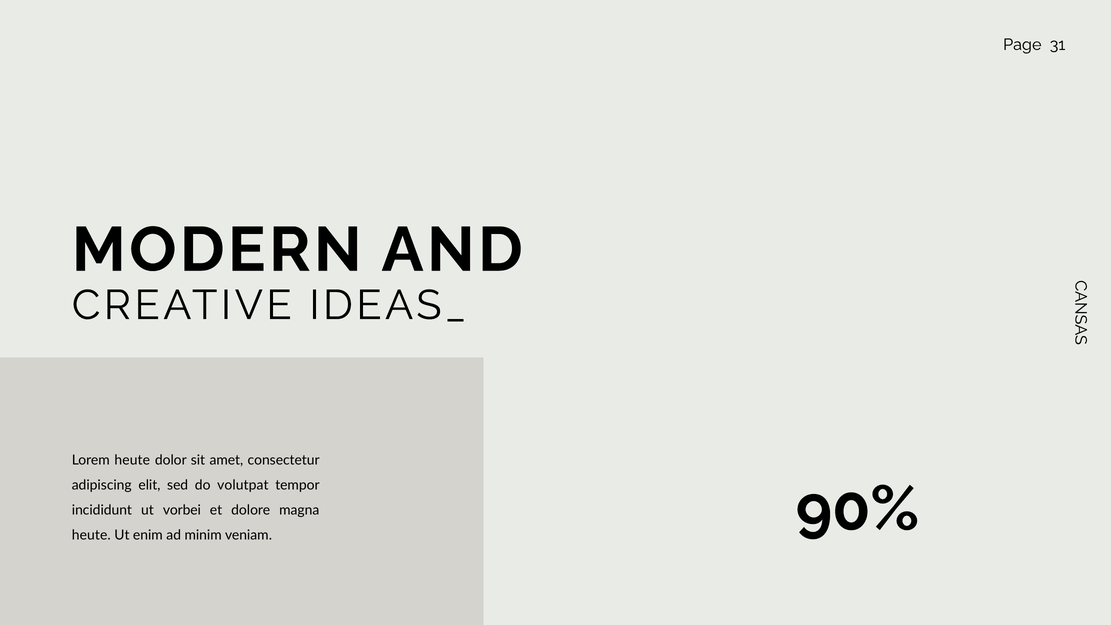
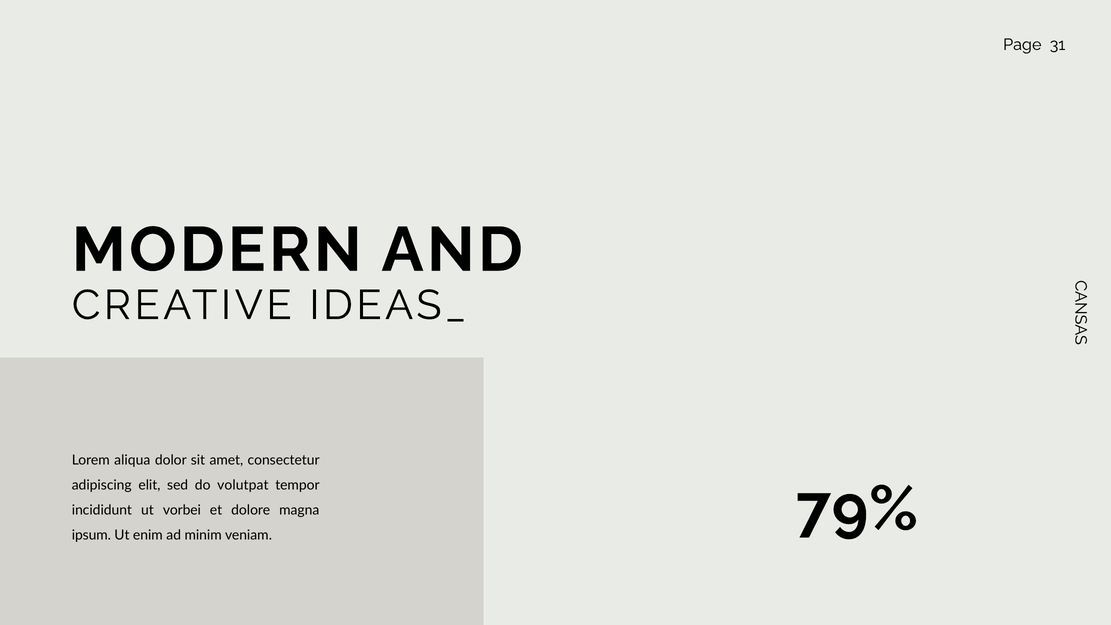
Lorem heute: heute -> aliqua (132, 460)
heute: heute -> ipsum (91, 535)
90%: 90% -> 79% (857, 509)
